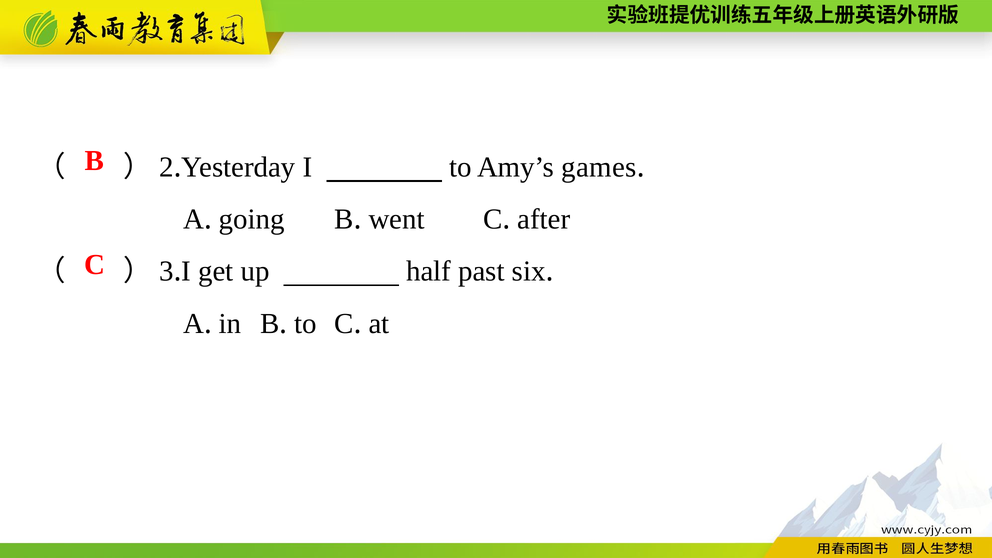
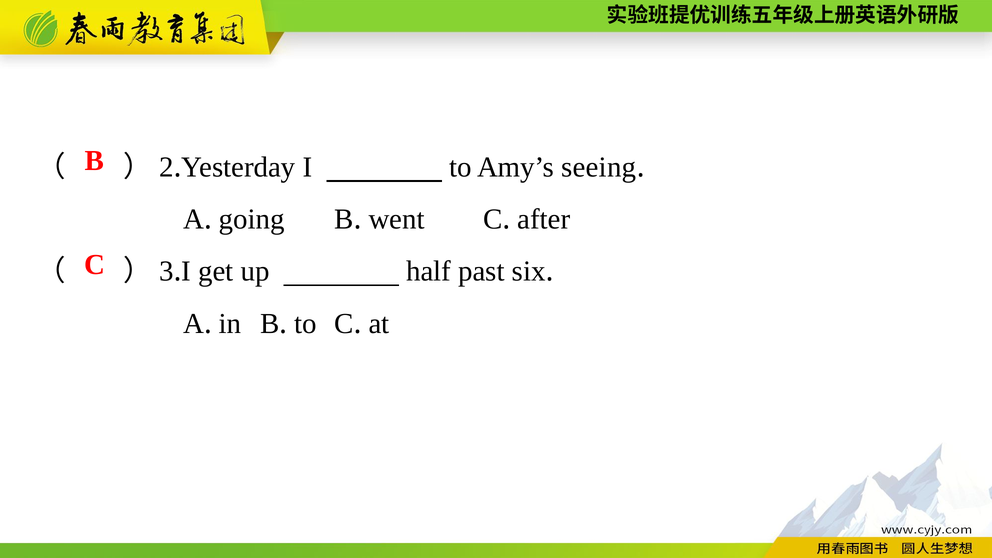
games: games -> seeing (599, 167)
